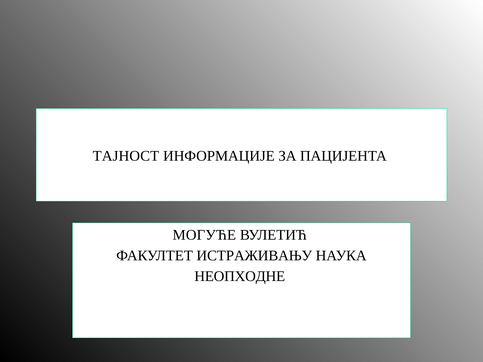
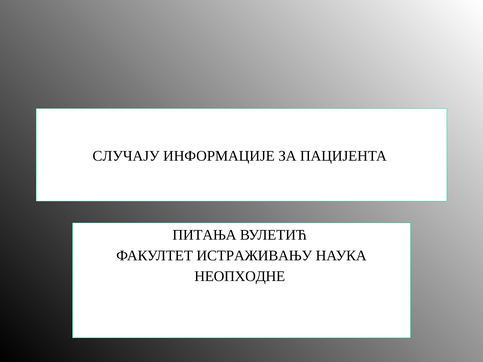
ТАЈНОСТ: ТАЈНОСТ -> СЛУЧАЈУ (126, 156)
МОГУЋЕ: МОГУЋЕ -> ПИТАЊА (204, 235)
